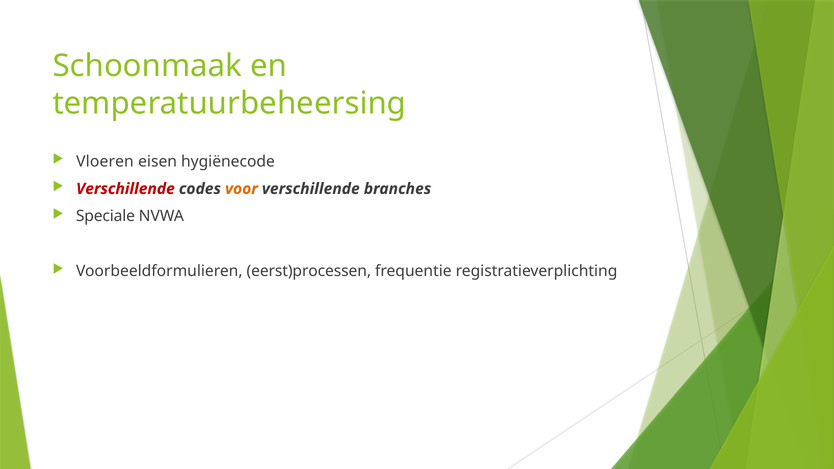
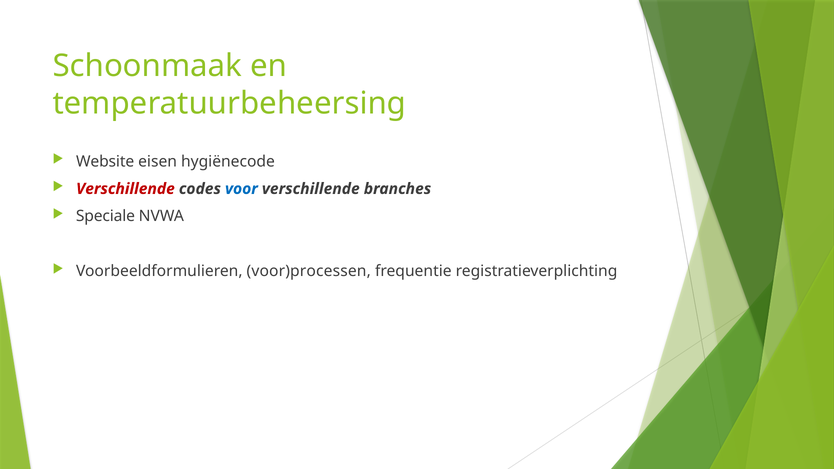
Vloeren: Vloeren -> Website (105, 161)
voor colour: orange -> blue (241, 189)
eerst)processen: eerst)processen -> voor)processen (309, 271)
